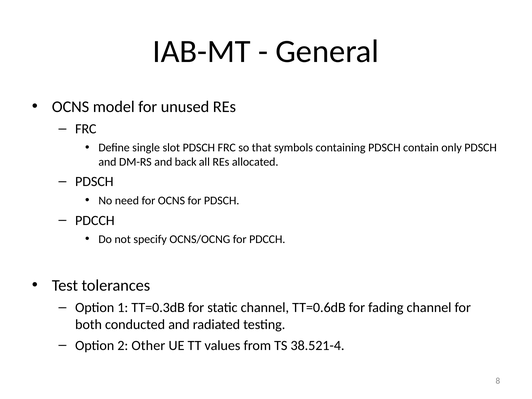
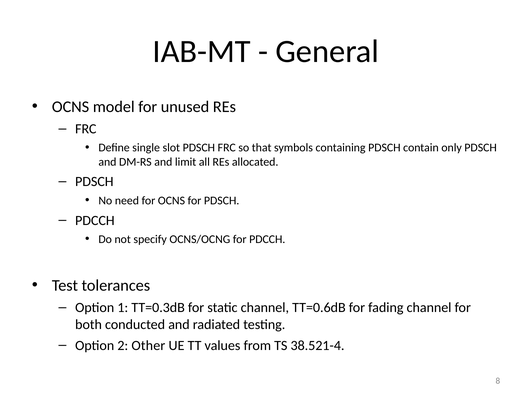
back: back -> limit (186, 162)
